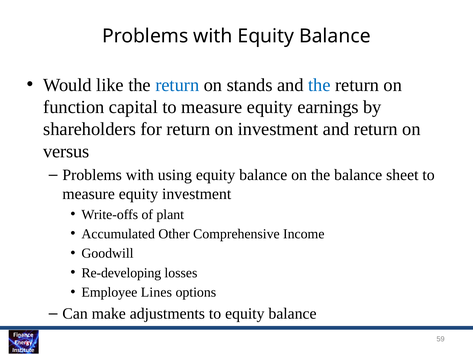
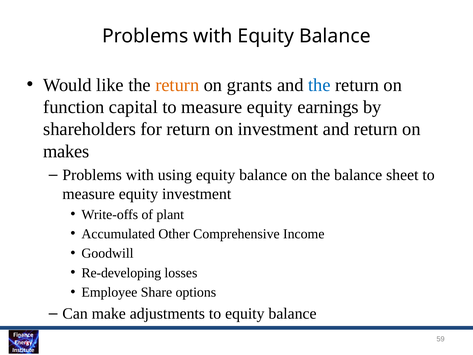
return colour: blue -> orange (177, 85)
stands: stands -> grants (250, 85)
versus: versus -> makes (66, 151)
Lines: Lines -> Share (156, 292)
